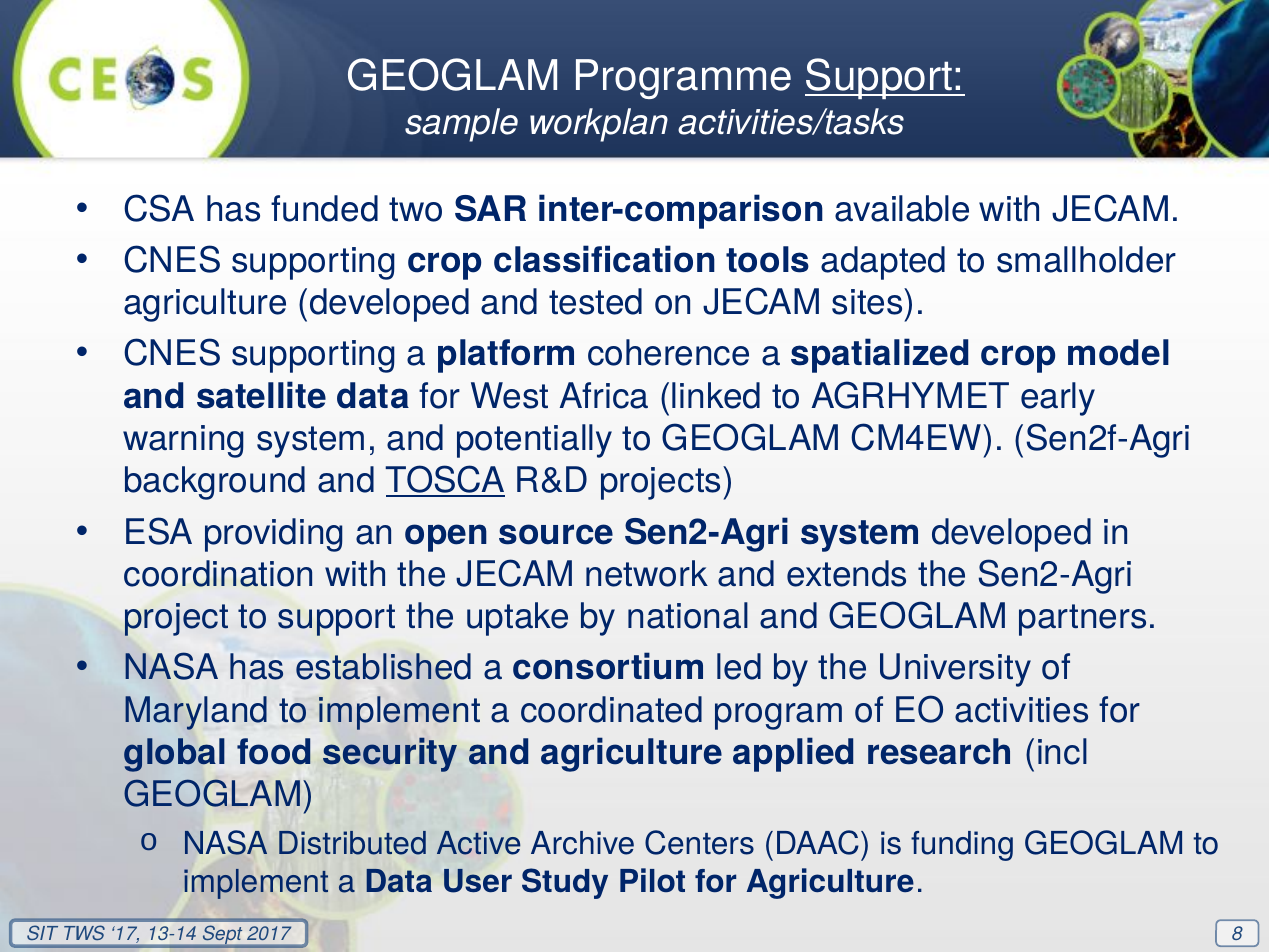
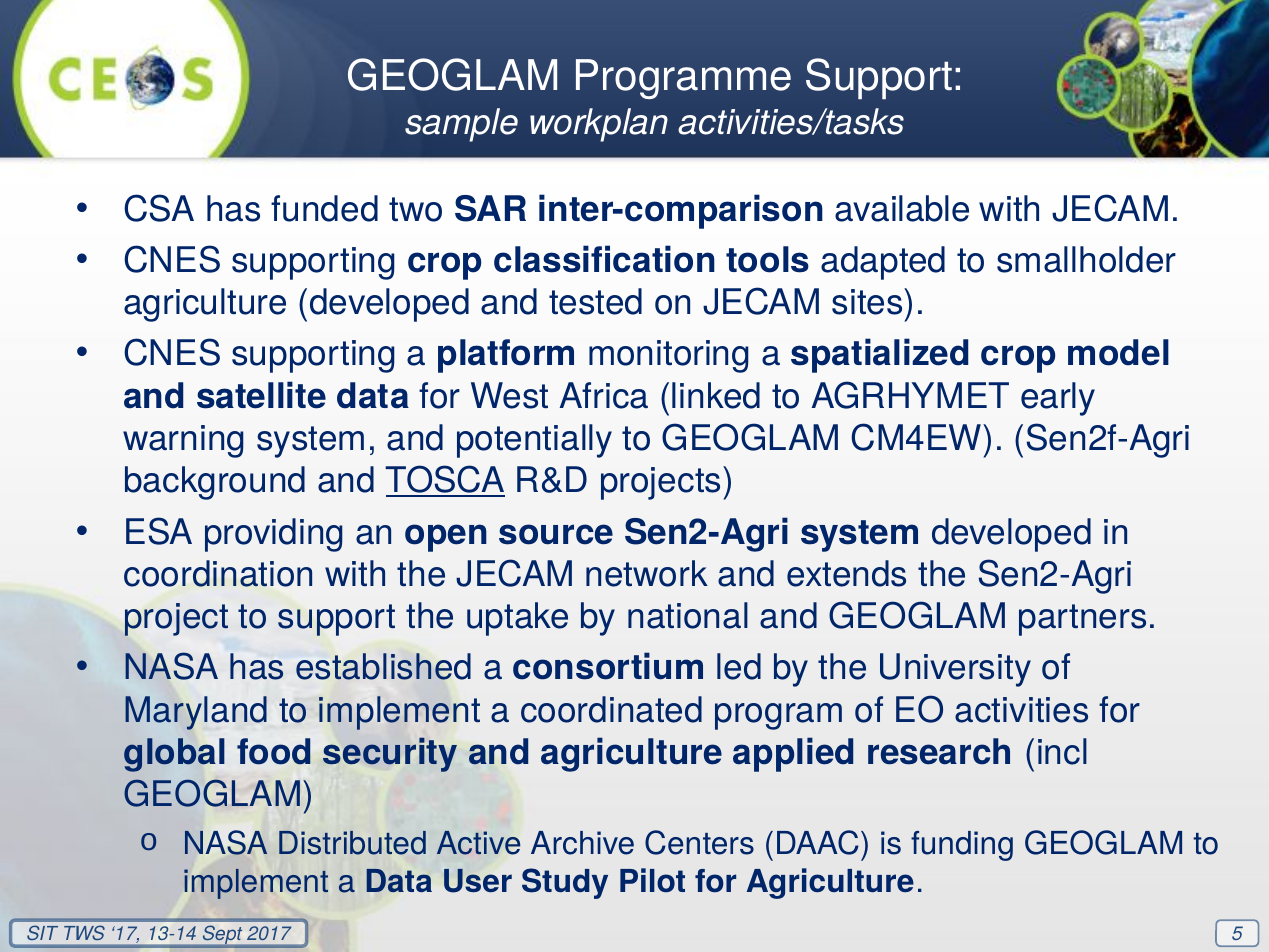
Support underline: present -> none (885, 77)
coherence: coherence -> monitoring (669, 354)
8: 8 -> 5 (1237, 934)
